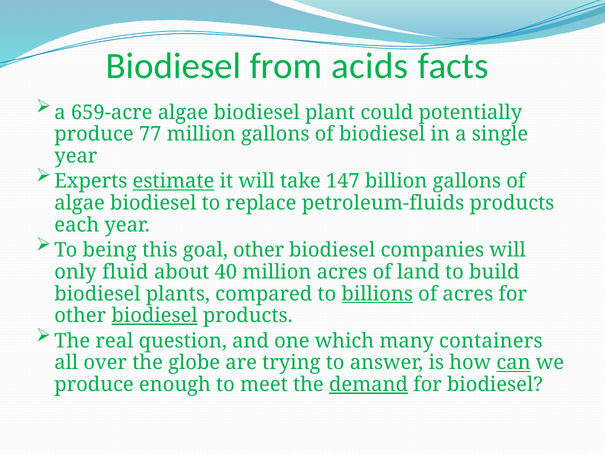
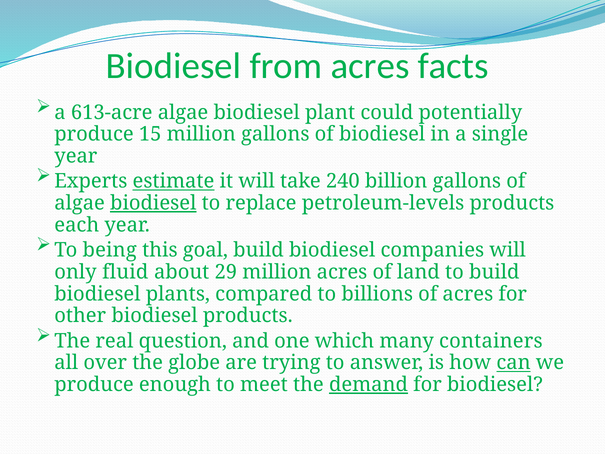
from acids: acids -> acres (370, 66)
659-acre: 659-acre -> 613-acre (112, 112)
77: 77 -> 15 (150, 134)
147: 147 -> 240 (343, 181)
biodiesel underline: none -> present (153, 203)
petroleum-fluids: petroleum-fluids -> petroleum-levels (383, 203)
goal other: other -> build (258, 250)
40: 40 -> 29 (226, 272)
billions underline: present -> none (377, 294)
biodiesel underline: present -> none (155, 315)
